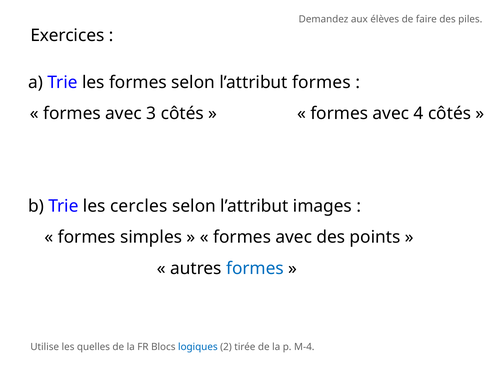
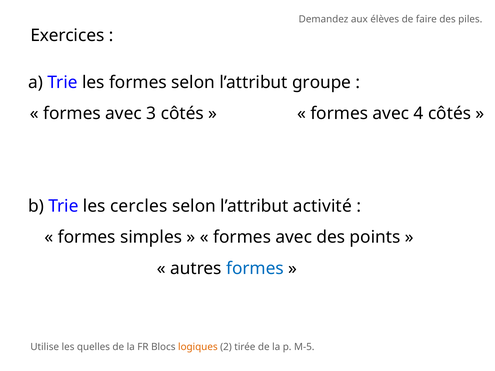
l’attribut formes: formes -> groupe (322, 82)
images: images -> activité (322, 206)
logiques colour: blue -> orange (198, 347)
M-4: M-4 -> M-5 (304, 347)
